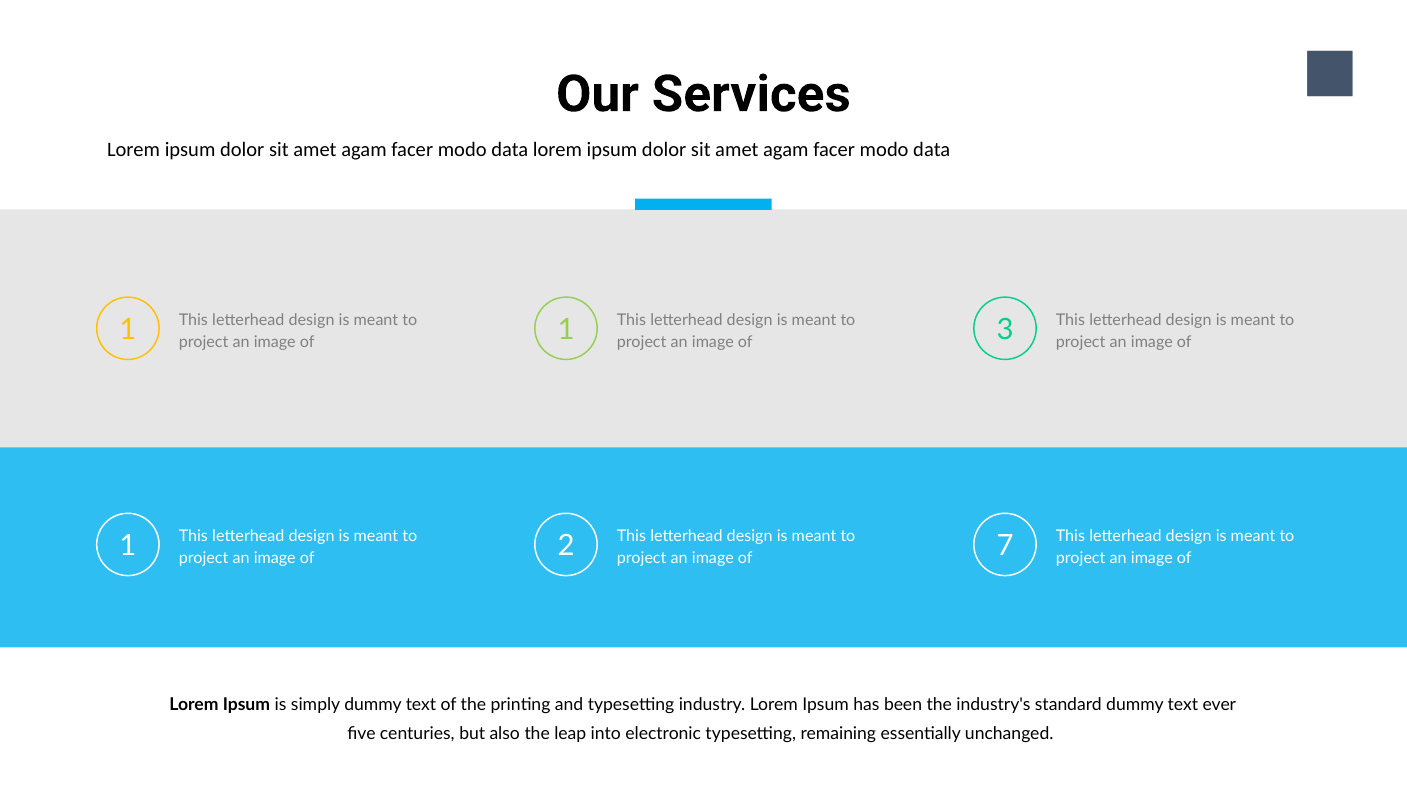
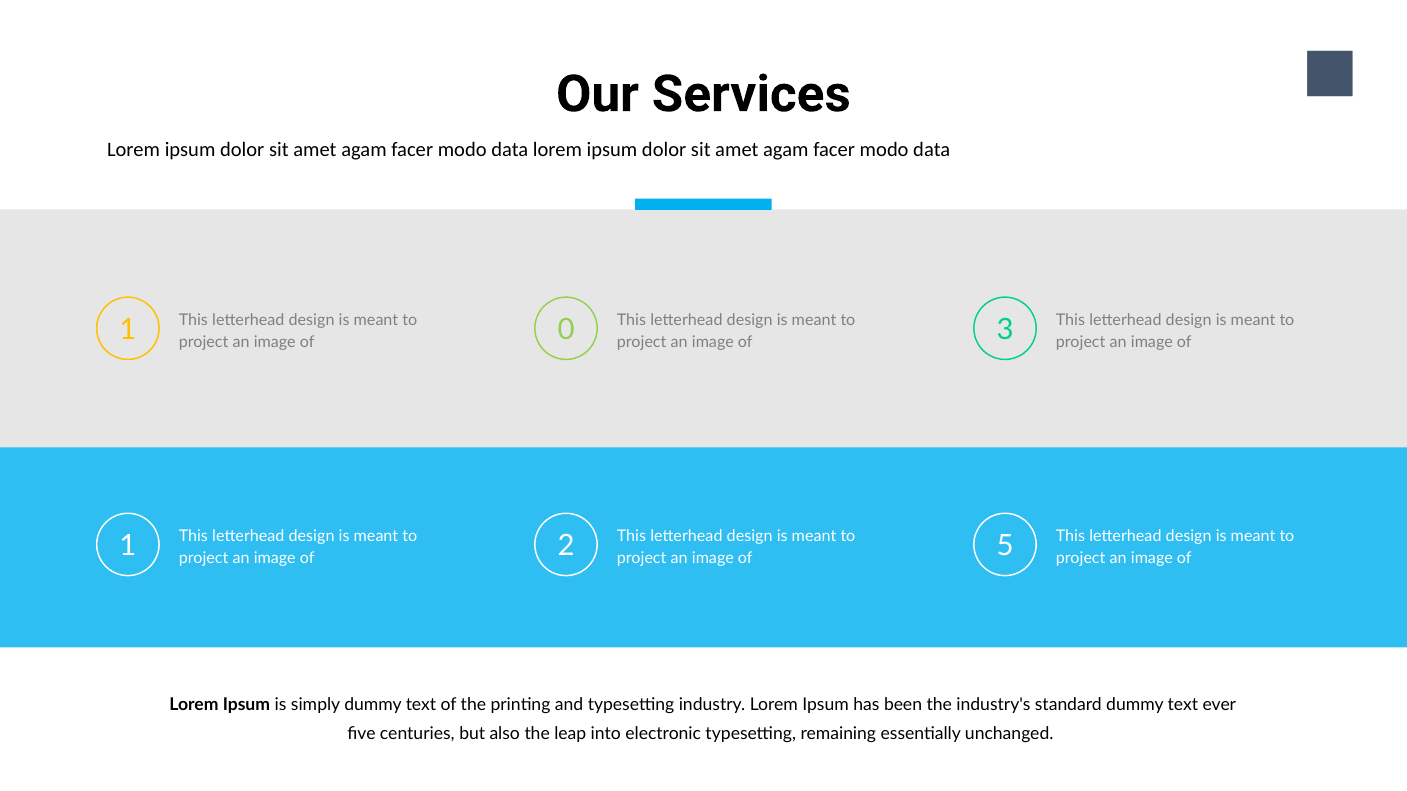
1: 1 -> 0 (566, 330)
of 7: 7 -> 5 (1005, 547)
